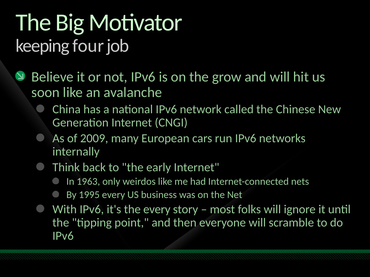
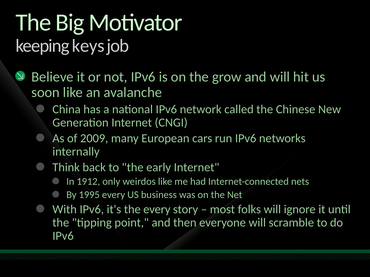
four: four -> keys (88, 46)
1963: 1963 -> 1912 (88, 182)
